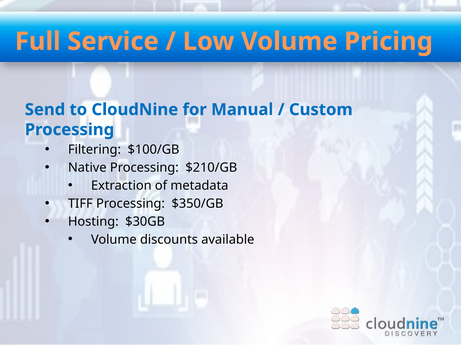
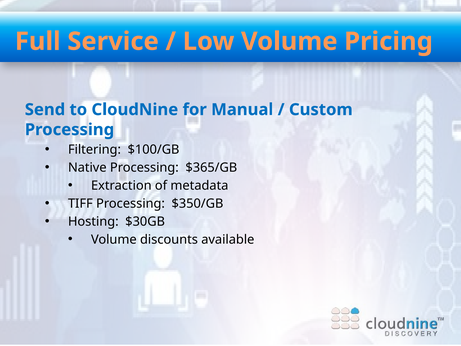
$210/GB: $210/GB -> $365/GB (211, 168)
